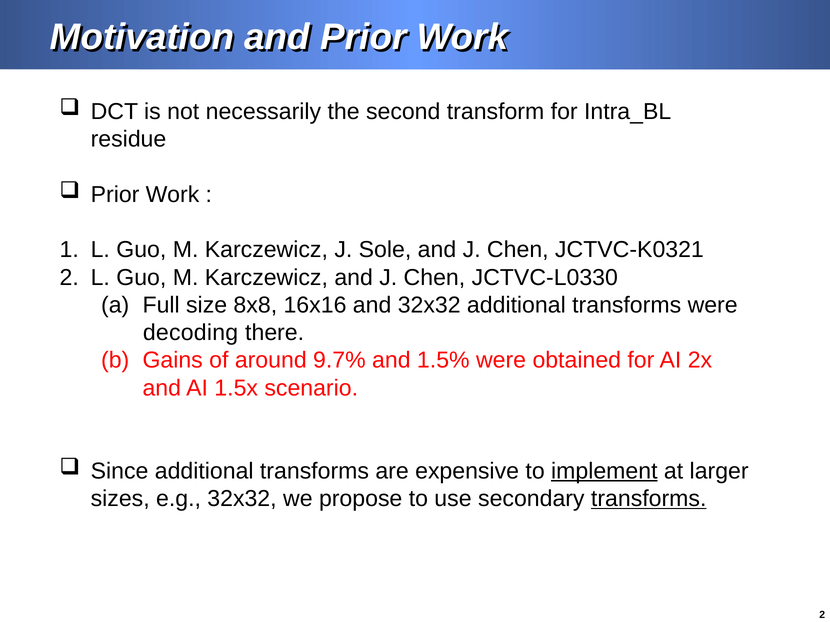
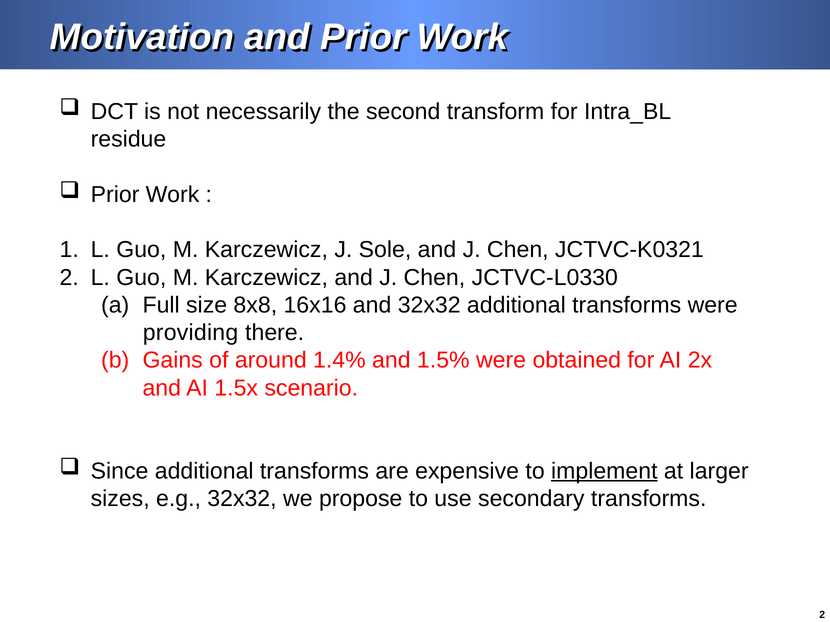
decoding: decoding -> providing (191, 333)
9.7%: 9.7% -> 1.4% (339, 361)
transforms underline: present -> none (649, 499)
